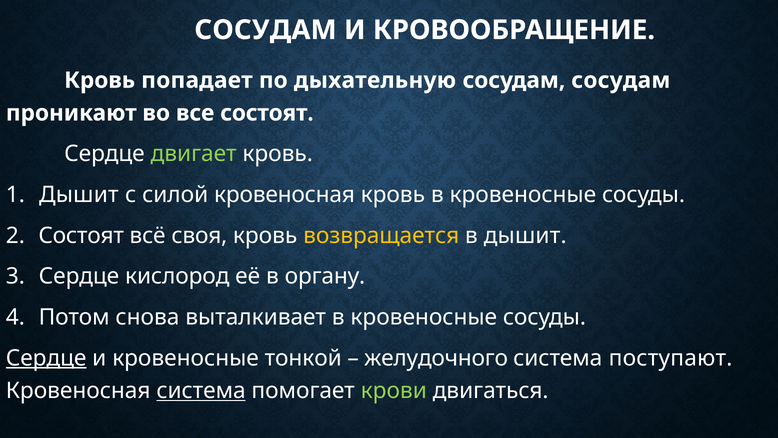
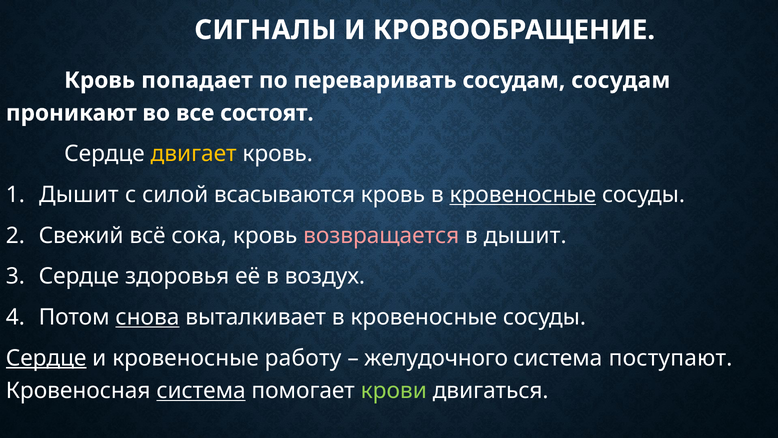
СОСУДАМ: СОСУДАМ -> СИГНАЛЫ (265, 30)
дыхательную: дыхательную -> переваривать (375, 80)
двигает colour: light green -> yellow (194, 154)
силой кровеносная: кровеносная -> всасываются (285, 195)
кровеносные underline: none -> present (523, 195)
Состоят: Состоят -> Свежий (81, 235)
своя: своя -> сока (199, 235)
возвращается colour: yellow -> pink (381, 235)
кислород: кислород -> здоровья (177, 276)
органу: органу -> воздух (325, 276)
снова underline: none -> present (147, 317)
тонкой: тонкой -> работу (303, 358)
